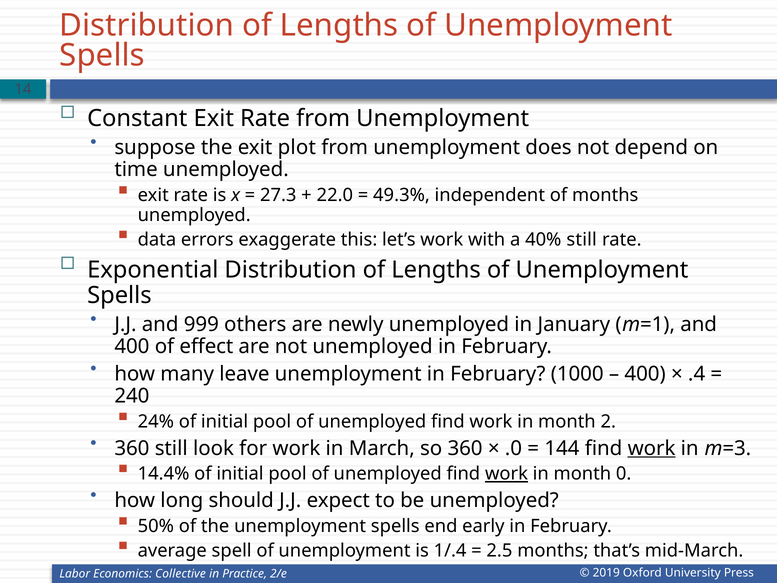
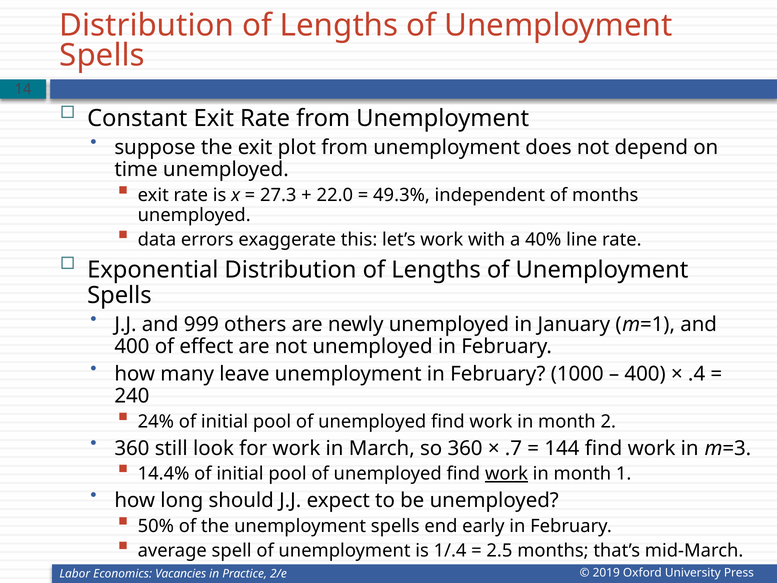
40% still: still -> line (582, 240)
.0: .0 -> .7 (513, 448)
work underline: present -> none (652, 448)
0: 0 -> 1 (624, 474)
Collective: Collective -> Vacancies (181, 573)
